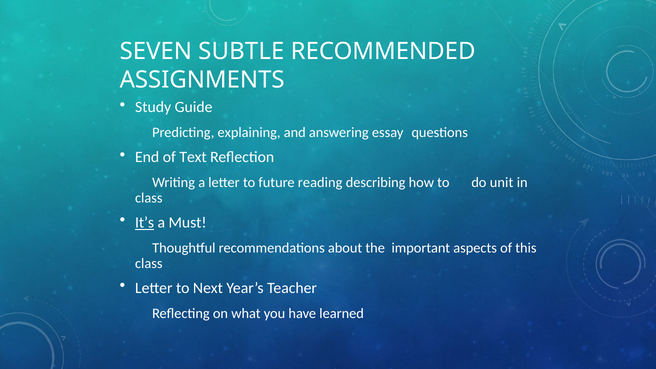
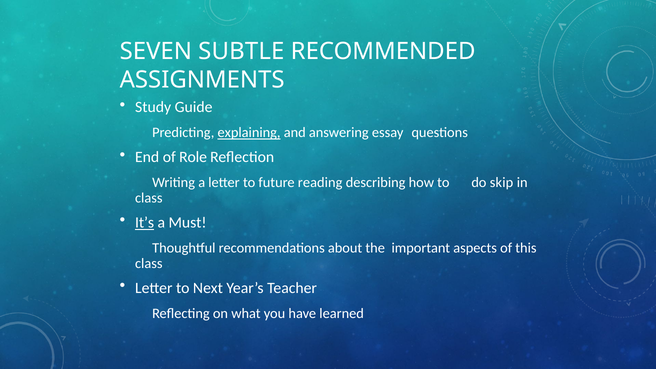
explaining underline: none -> present (249, 133)
Text: Text -> Role (193, 157)
unit: unit -> skip (502, 183)
